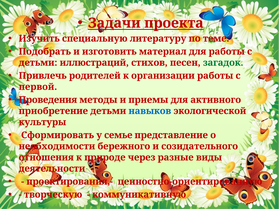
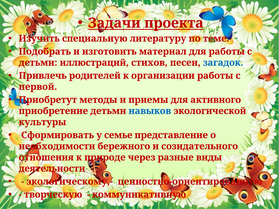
загадок colour: green -> blue (223, 63)
Проведения: Проведения -> Приобретут (48, 100)
проектирования,-: проектирования,- -> экологическому,- (70, 182)
